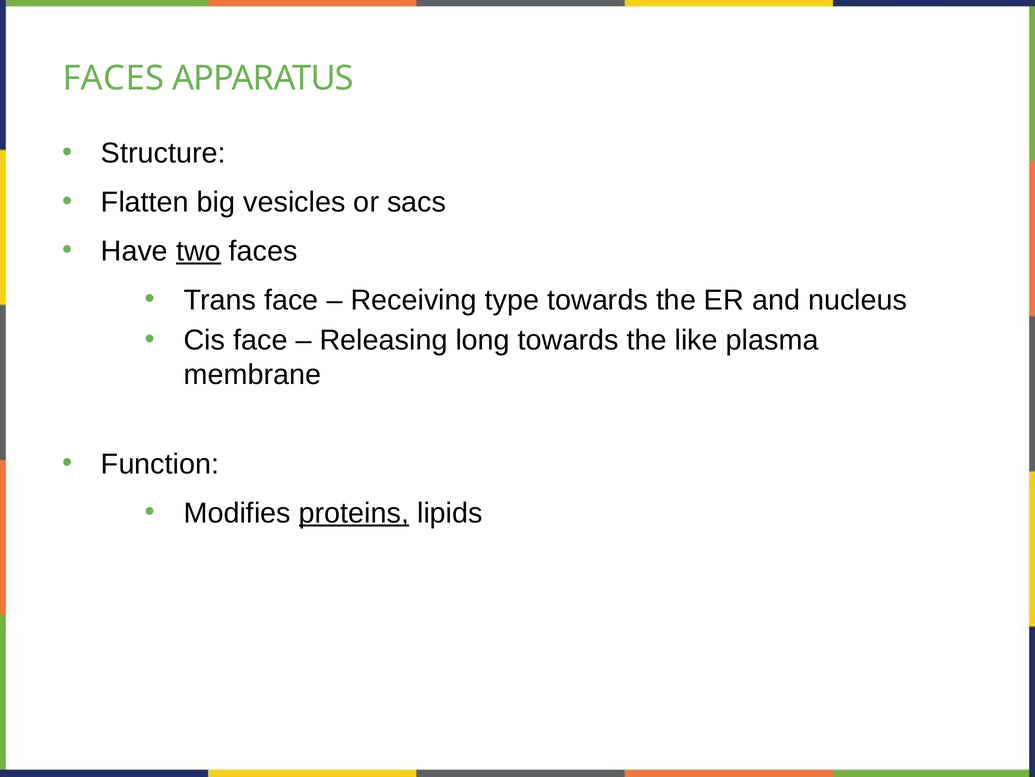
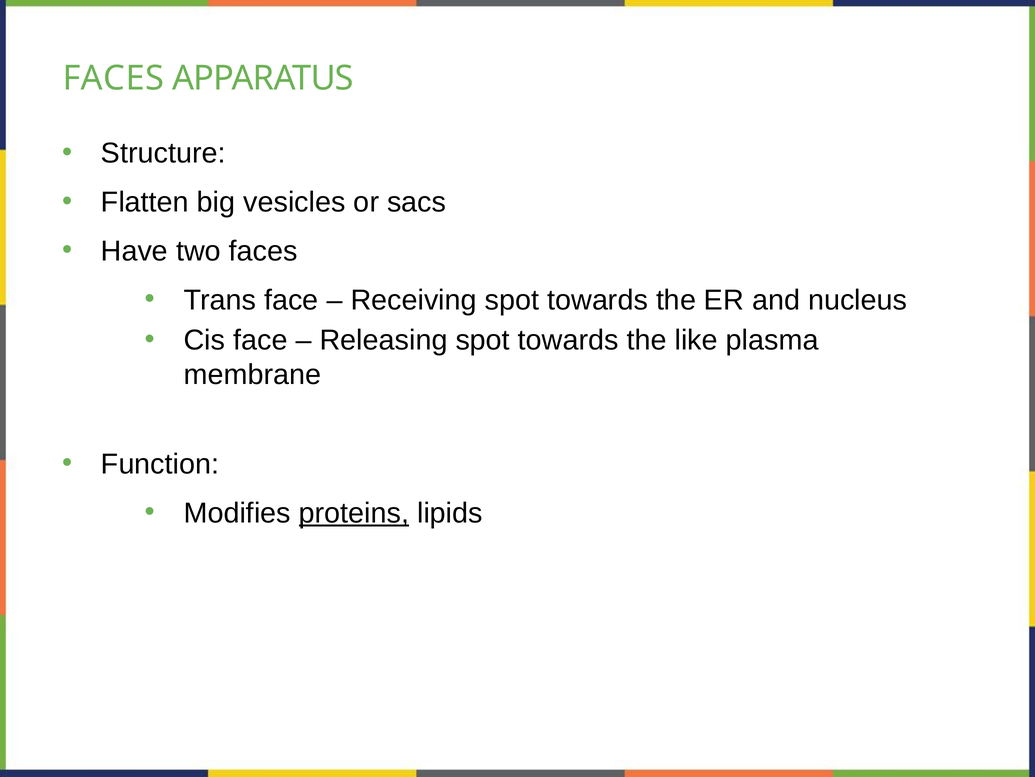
two underline: present -> none (198, 251)
Receiving type: type -> spot (512, 300)
Releasing long: long -> spot (483, 340)
